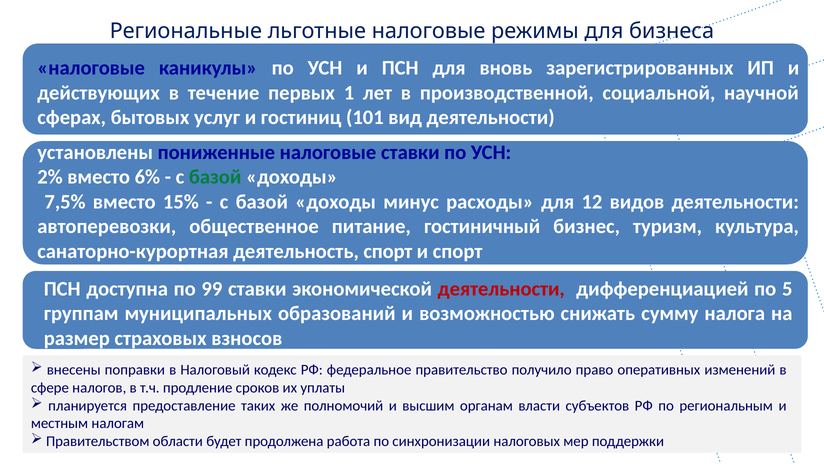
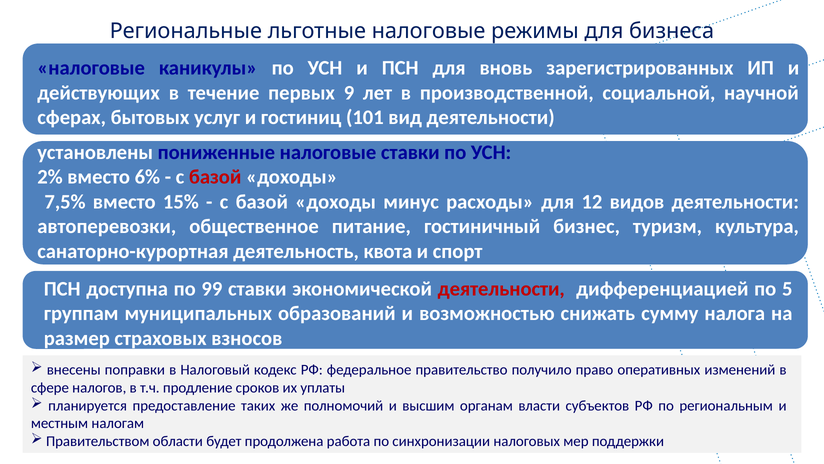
1: 1 -> 9 (349, 93)
базой colour: green -> red (215, 177)
деятельность спорт: спорт -> квота (388, 251)
